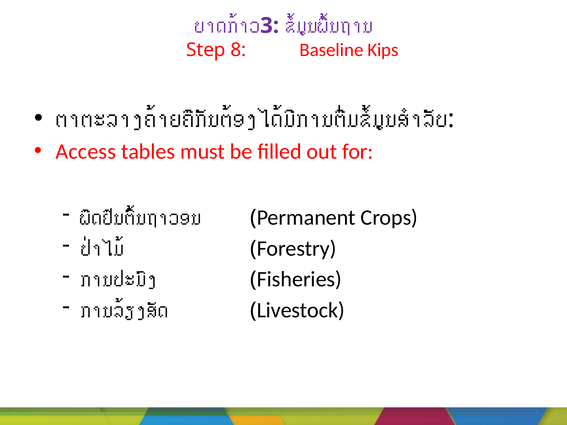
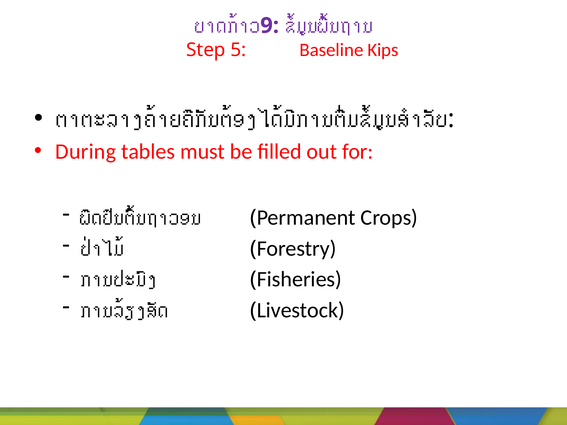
3: 3 -> 9 (270, 26)
8: 8 -> 5 (238, 50)
Access: Access -> During (86, 152)
